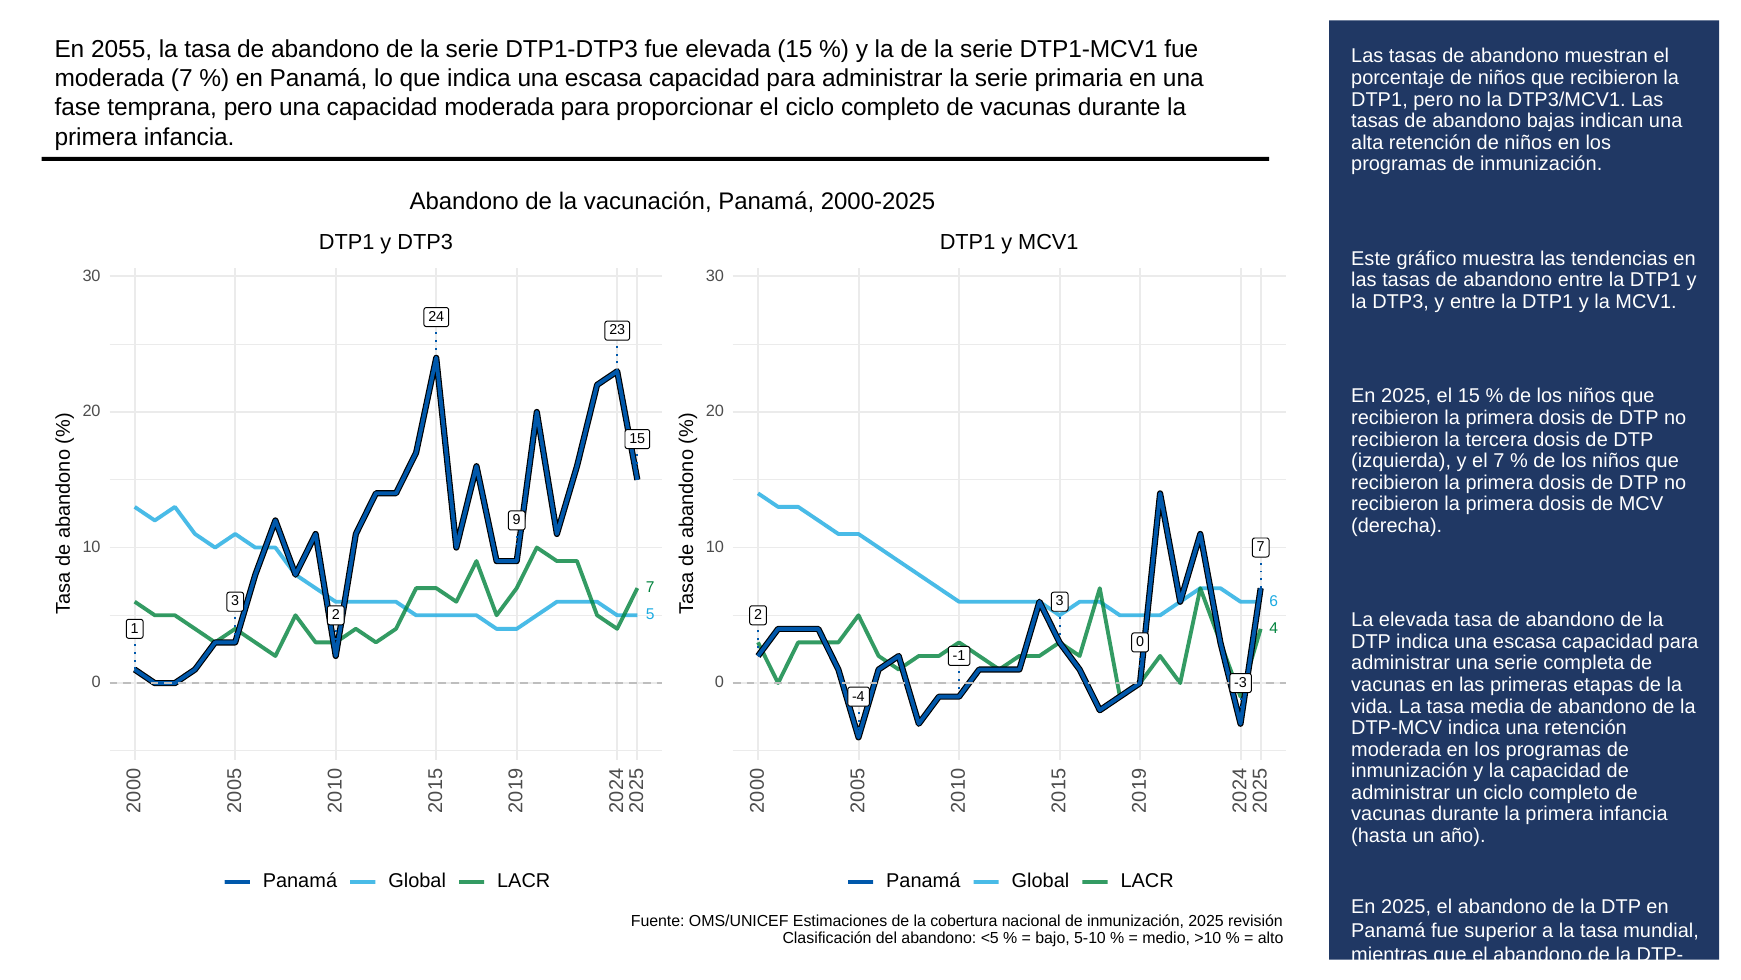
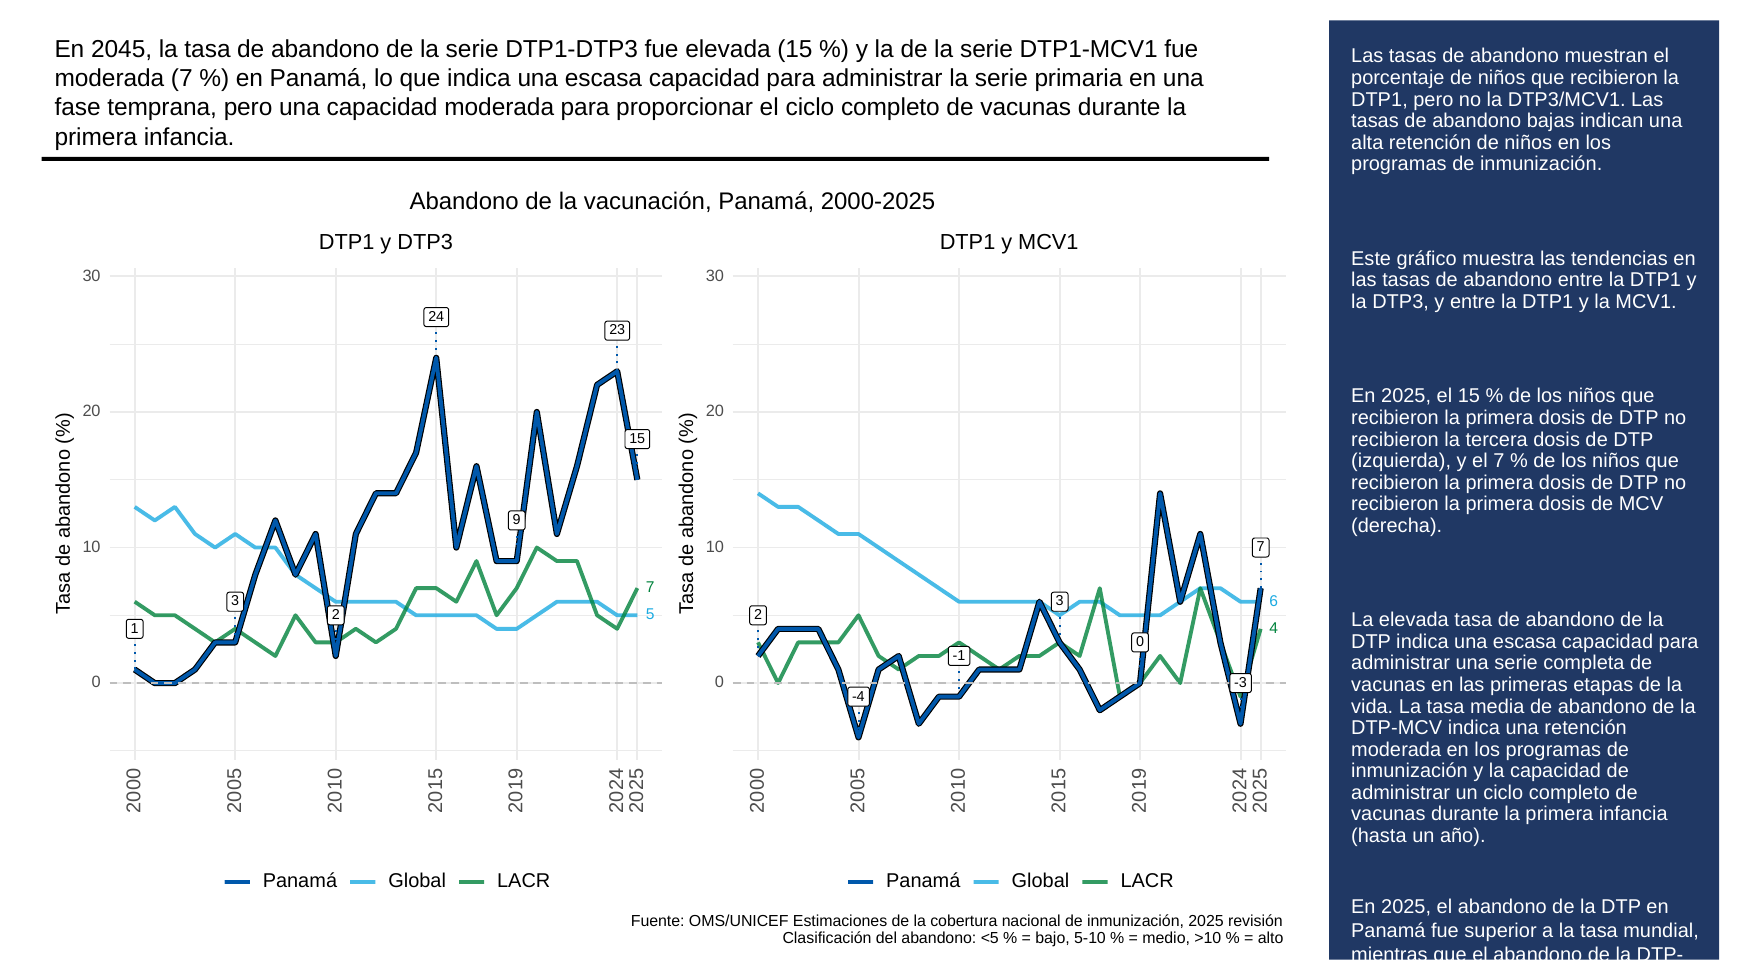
2055: 2055 -> 2045 (122, 49)
